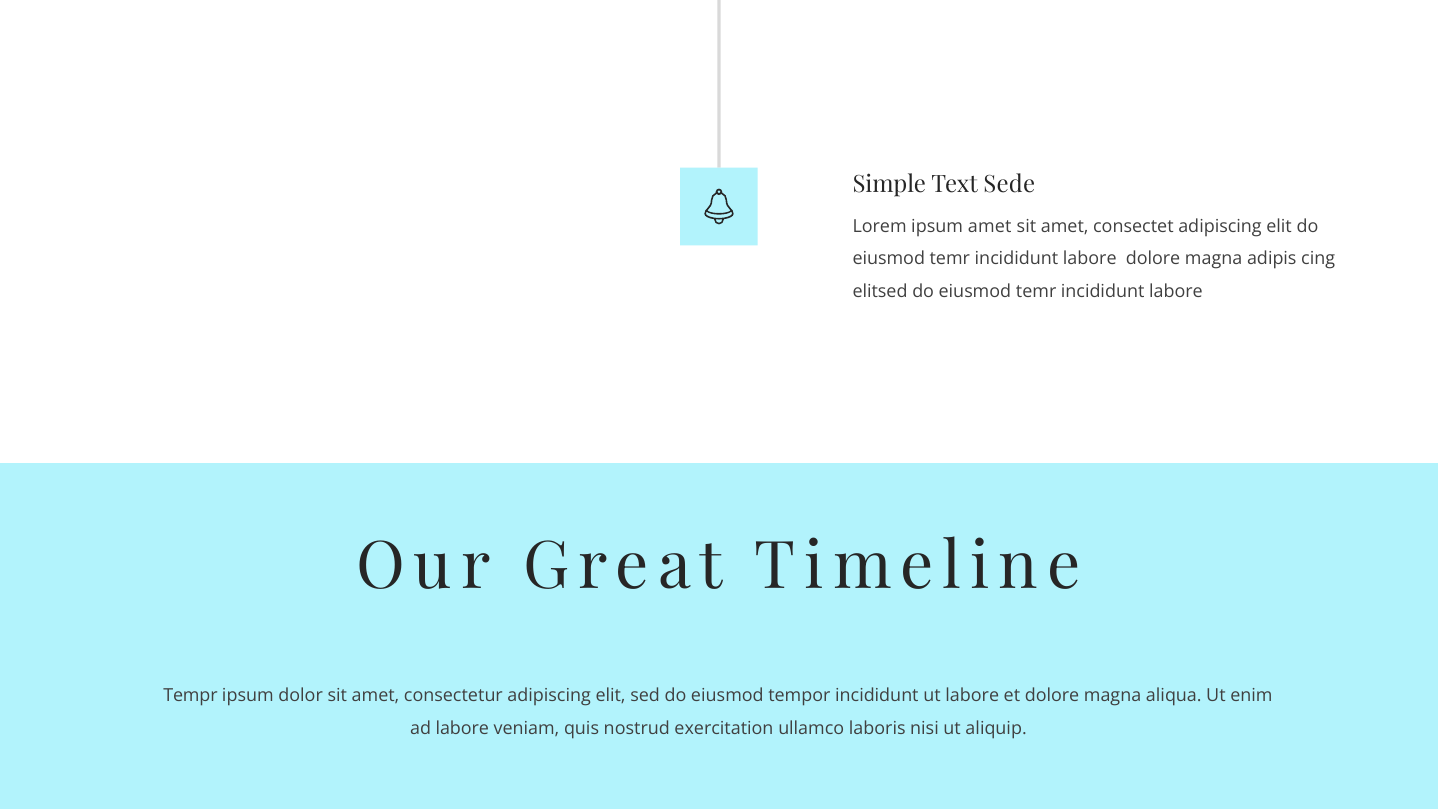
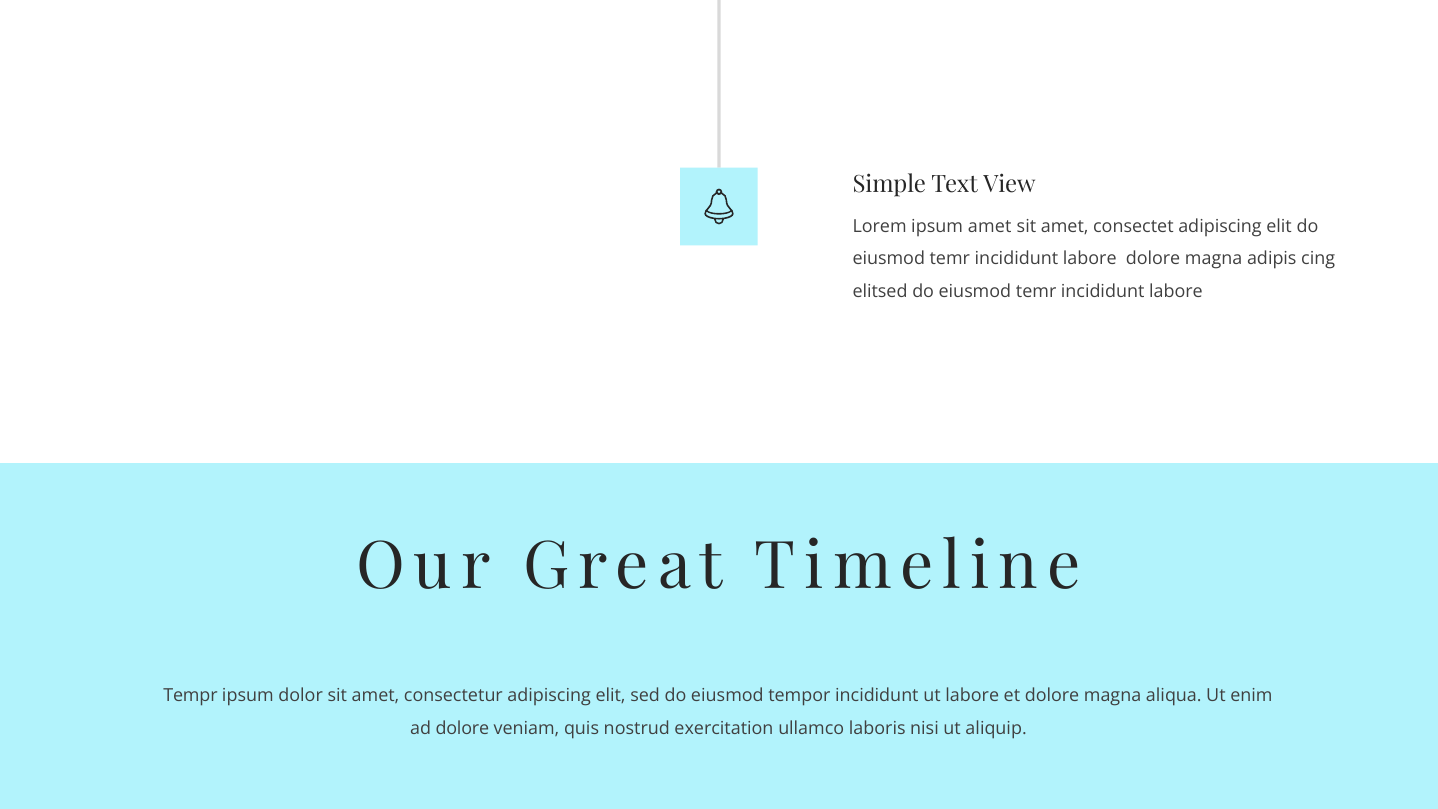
Sede: Sede -> View (1009, 185)
ad labore: labore -> dolore (462, 728)
